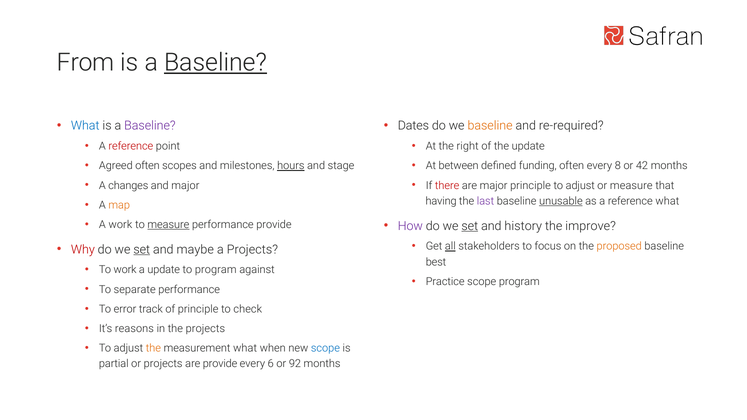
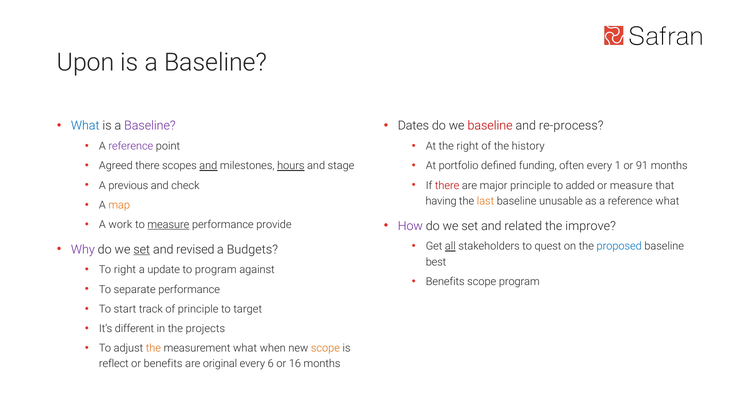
From: From -> Upon (86, 63)
Baseline underline: present -> none (216, 63)
baseline colour: orange -> red (490, 126)
re-required: re-required -> re-process (571, 126)
reference colour: red -> purple (131, 146)
the update: update -> history (528, 146)
Agreed often: often -> there (147, 166)
and underline: none -> present (208, 166)
between: between -> portfolio (459, 166)
8: 8 -> 1 (618, 166)
42: 42 -> 91 (642, 166)
changes: changes -> previous (128, 186)
and major: major -> check (185, 186)
adjust: adjust -> added (580, 186)
last colour: purple -> orange (485, 201)
unusable underline: present -> none (561, 201)
set underline: present -> none (470, 226)
history: history -> related (523, 226)
focus: focus -> quest (548, 246)
proposed colour: orange -> blue (619, 246)
Why colour: red -> purple (83, 250)
maybe: maybe -> revised (195, 250)
a Projects: Projects -> Budgets (252, 250)
To work: work -> right (125, 270)
Practice: Practice -> Benefits (445, 282)
error: error -> start (125, 309)
check: check -> target (248, 309)
reasons: reasons -> different (134, 329)
scope colour: blue -> orange (325, 348)
partial: partial -> reflect (114, 364)
or projects: projects -> benefits (163, 364)
are provide: provide -> original (220, 364)
92: 92 -> 16 (295, 364)
